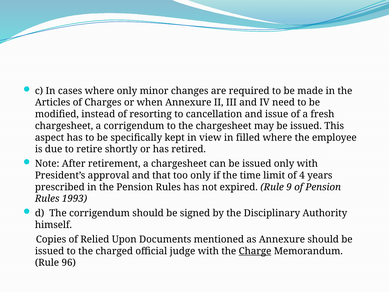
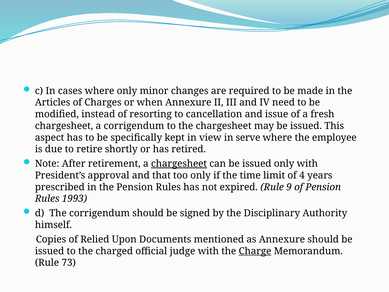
filled: filled -> serve (248, 137)
chargesheet underline: none -> present (179, 164)
96: 96 -> 73 (69, 263)
